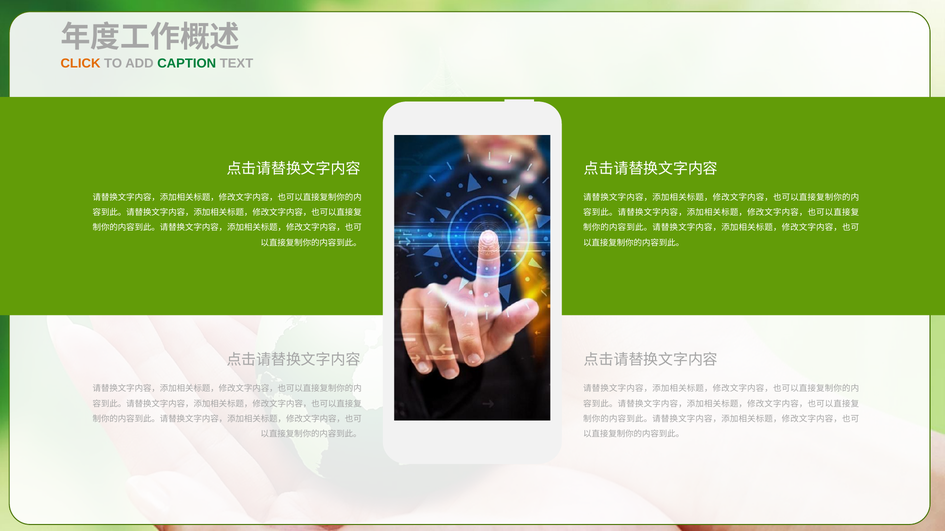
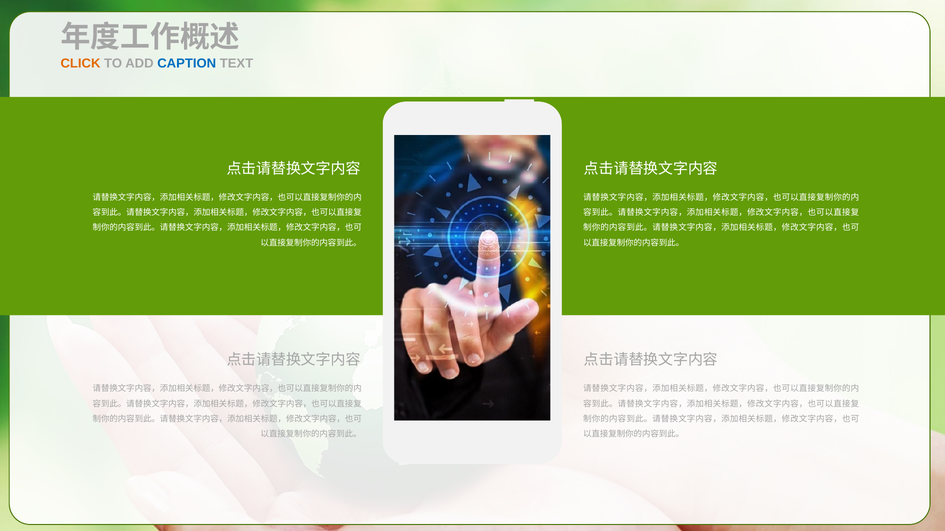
CAPTION colour: green -> blue (187, 63)
